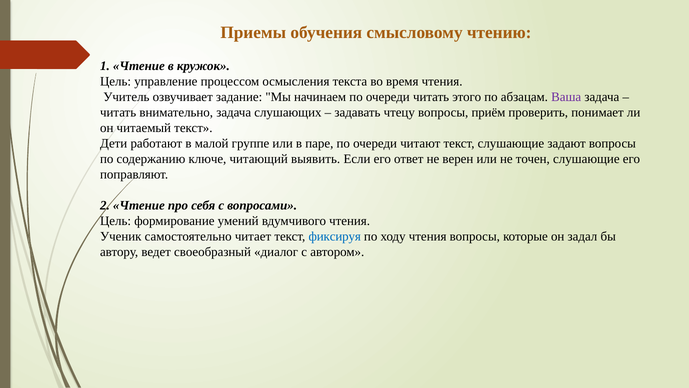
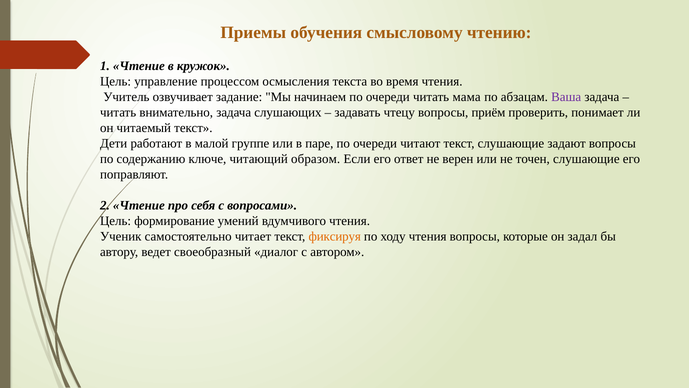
этого: этого -> мама (467, 97)
выявить: выявить -> образом (316, 159)
фиксируя colour: blue -> orange (335, 236)
